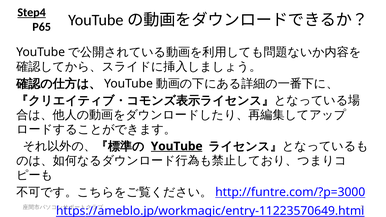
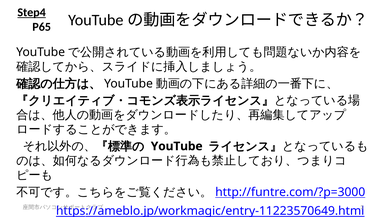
YouTube underline: present -> none (177, 146)
